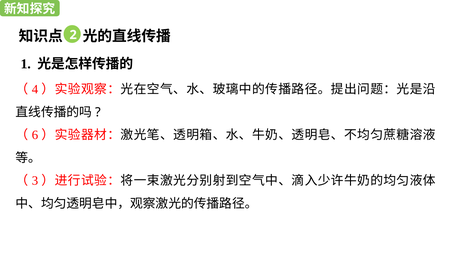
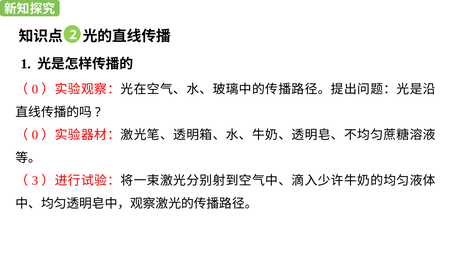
4: 4 -> 0 (35, 89)
6: 6 -> 0 (35, 135)
